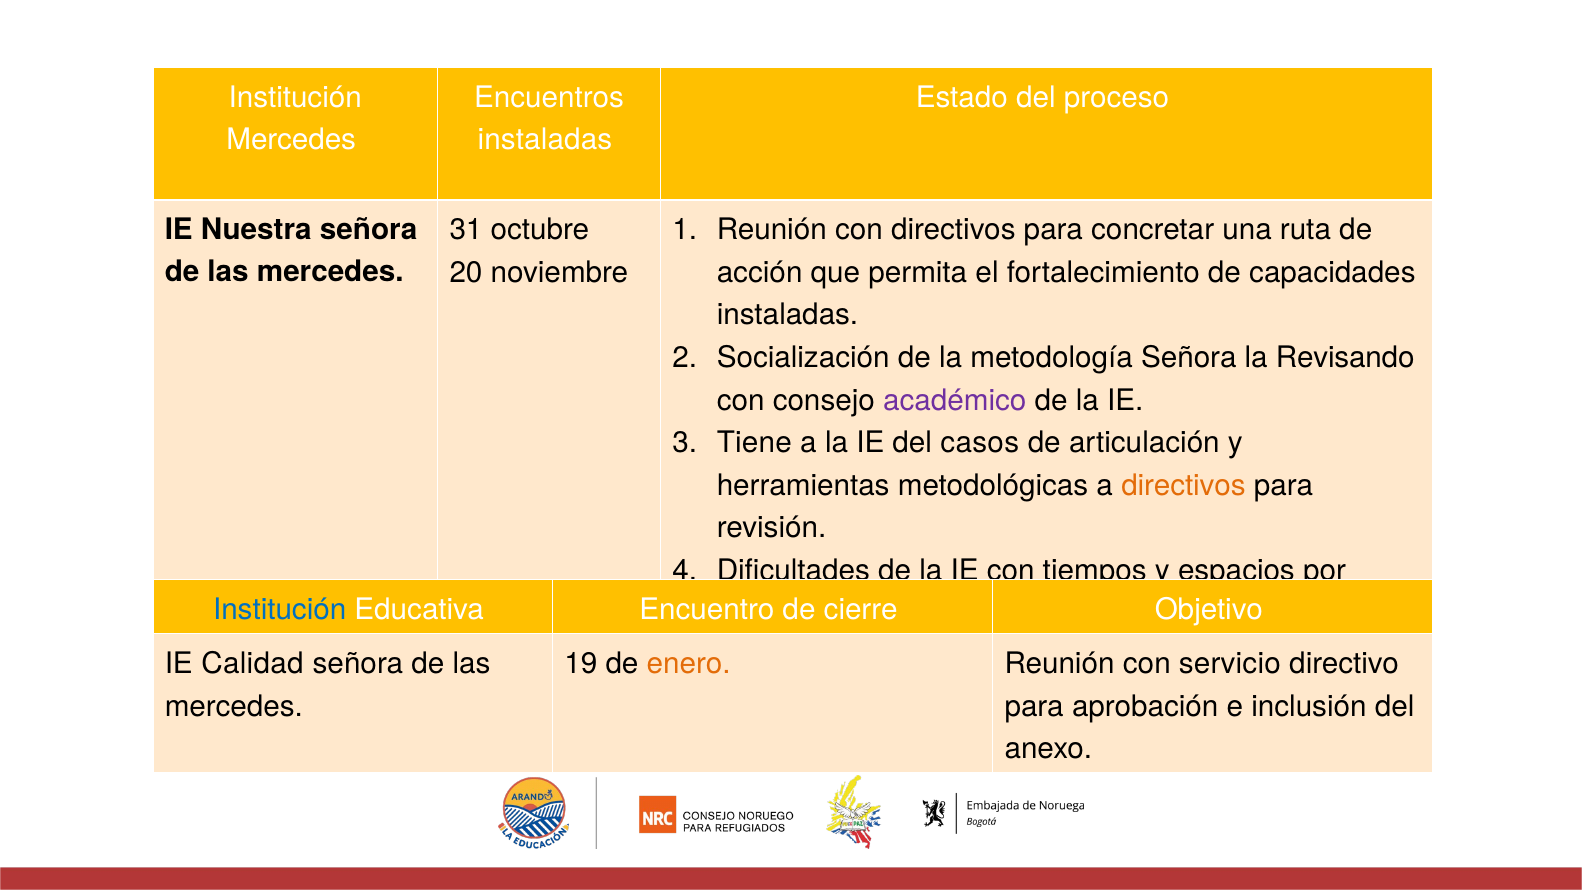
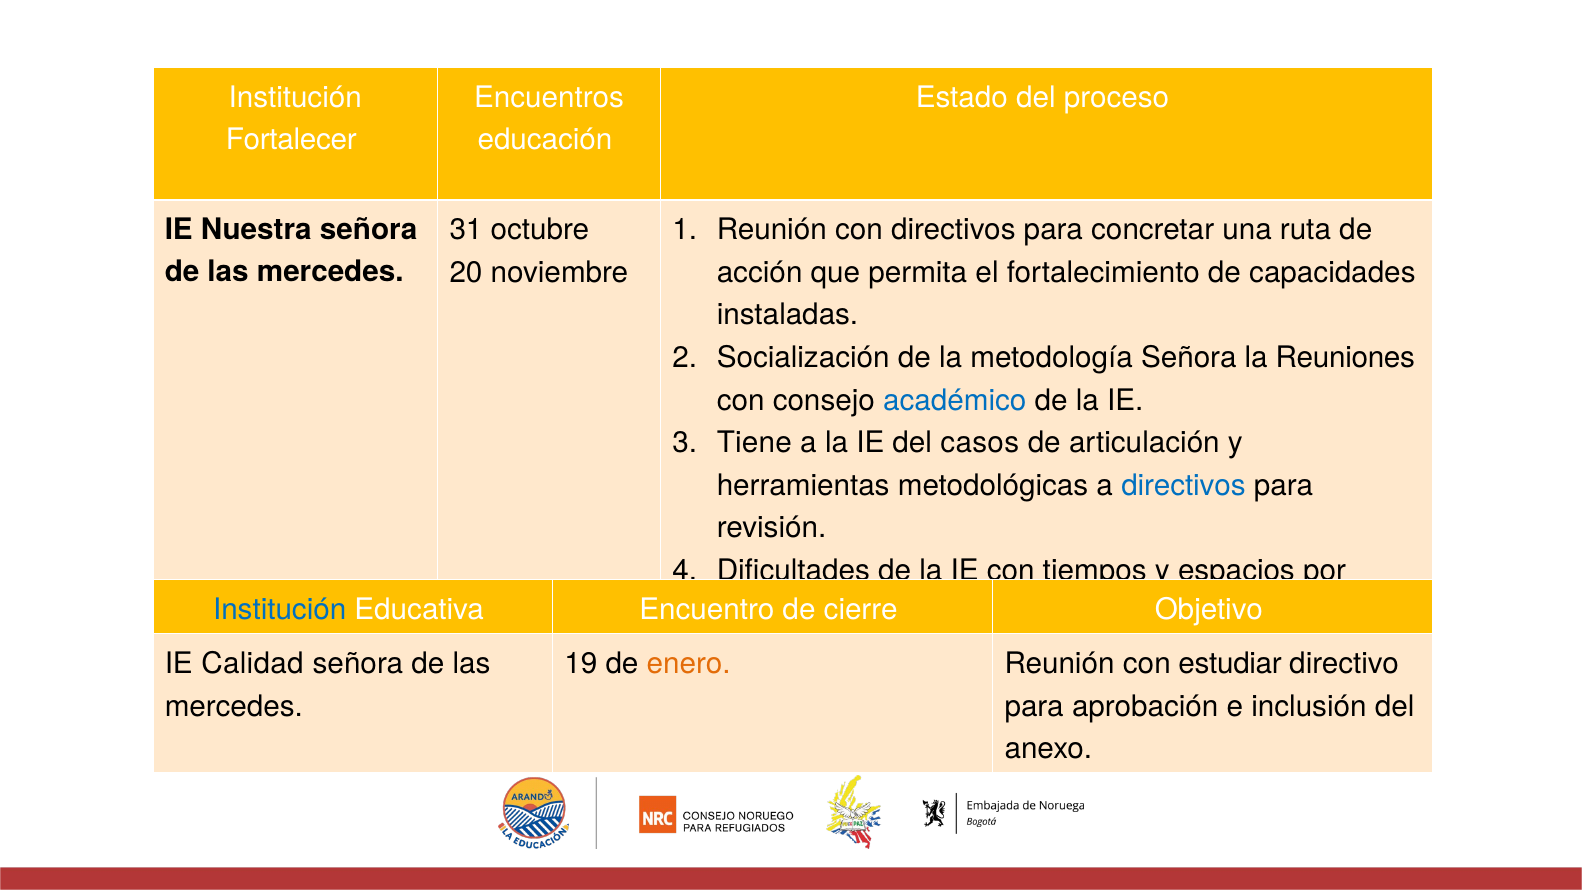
Mercedes: Mercedes -> Fortalecer (291, 140)
instaladas: instaladas -> educación (545, 140)
Revisando: Revisando -> Reuniones (1345, 358)
académico colour: purple -> blue (955, 400)
directivos colour: orange -> blue (1183, 485)
servicio: servicio -> estudiar (1230, 664)
